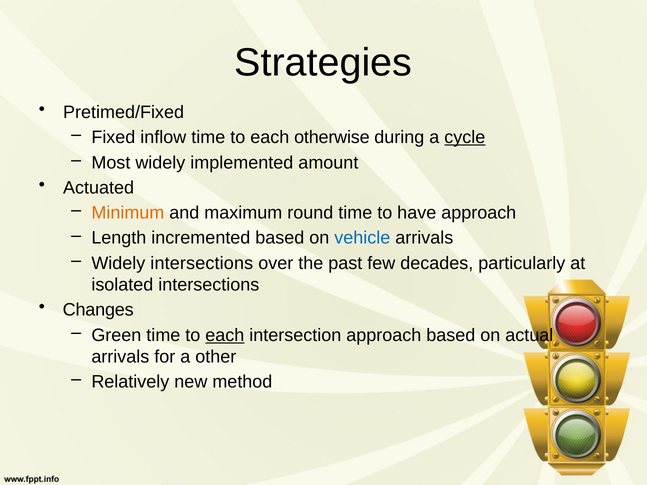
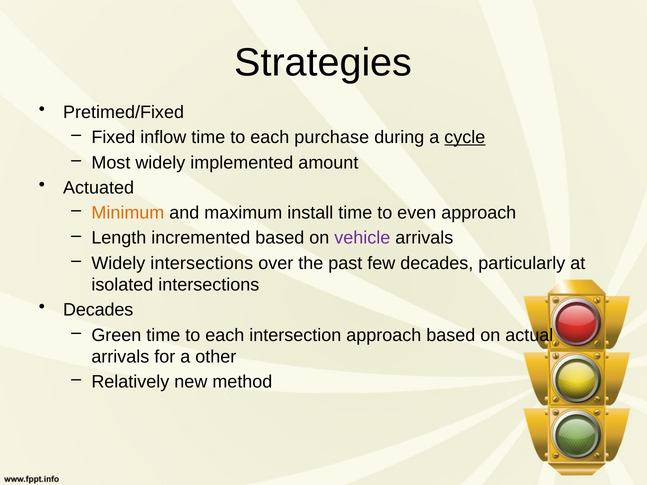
otherwise: otherwise -> purchase (332, 138)
round: round -> install (310, 213)
have: have -> even (417, 213)
vehicle colour: blue -> purple (362, 238)
Changes: Changes -> Decades (98, 310)
each underline: present -> none (225, 335)
